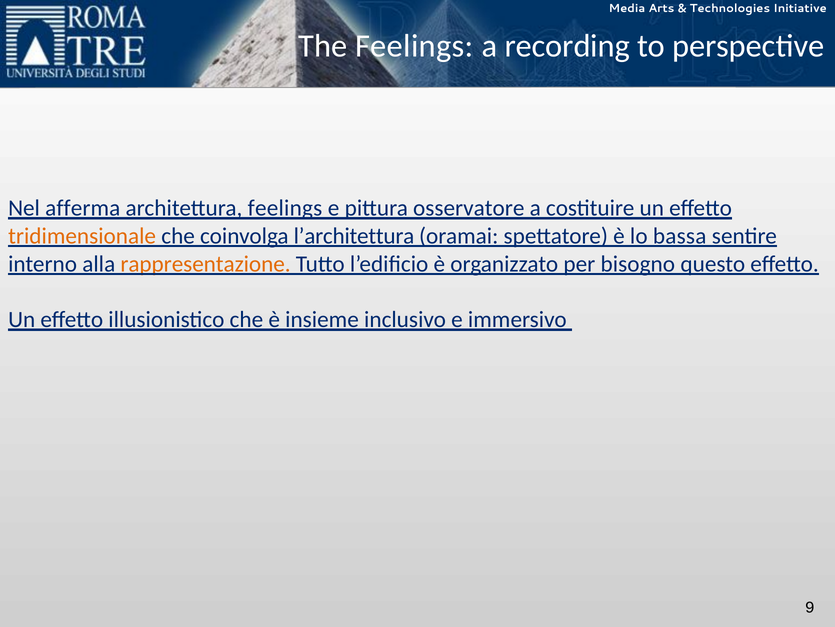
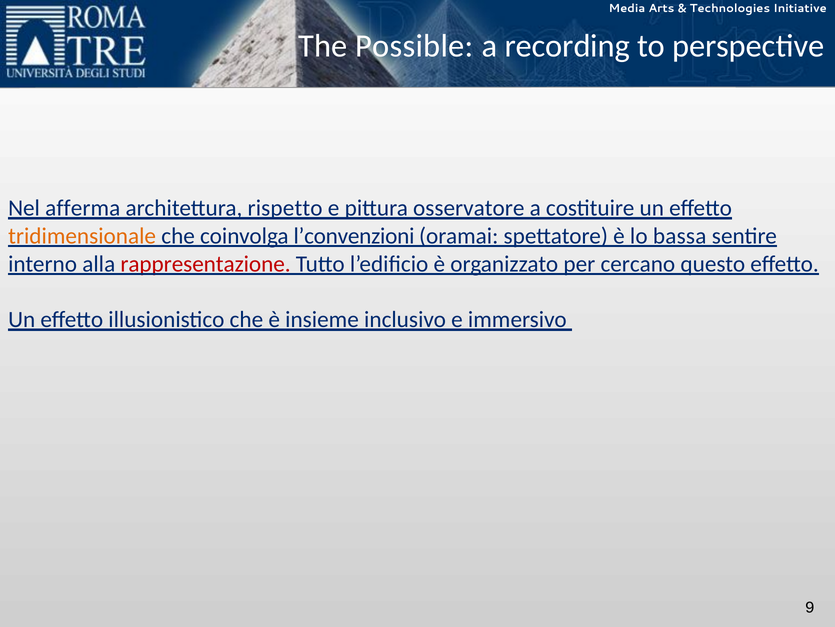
The Feelings: Feelings -> Possible (414, 46)
architettura feelings: feelings -> rispetto (285, 208)
l’architettura: l’architettura -> l’convenzioni (354, 236)
rappresentazione colour: orange -> red (206, 264)
bisogno: bisogno -> cercano (638, 264)
